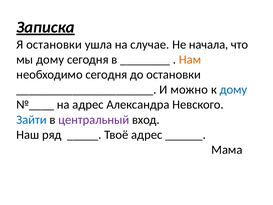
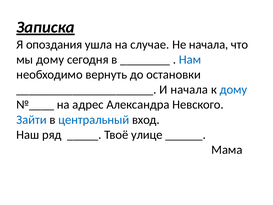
Я остановки: остановки -> опоздания (54, 44)
Нам colour: orange -> blue (190, 59)
необходимо сегодня: сегодня -> вернуть (106, 74)
И можно: можно -> начала (189, 89)
центральный colour: purple -> blue (94, 120)
Твоё адрес: адрес -> улице (147, 135)
